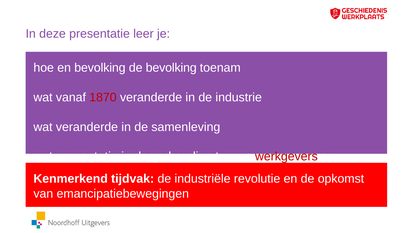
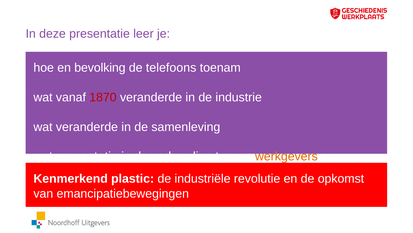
de bevolking: bevolking -> telefoons (171, 68)
werkgevers colour: red -> orange (286, 156)
tijdvak: tijdvak -> plastic (133, 178)
